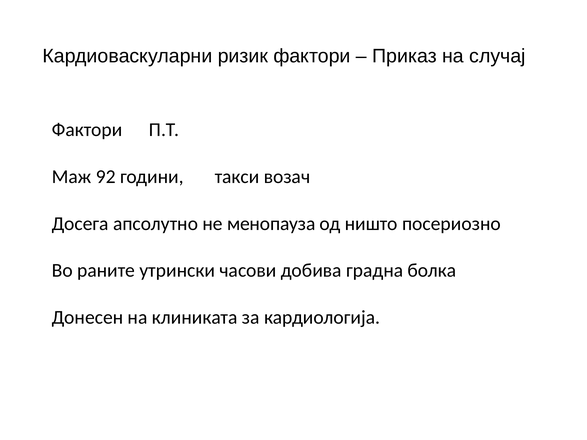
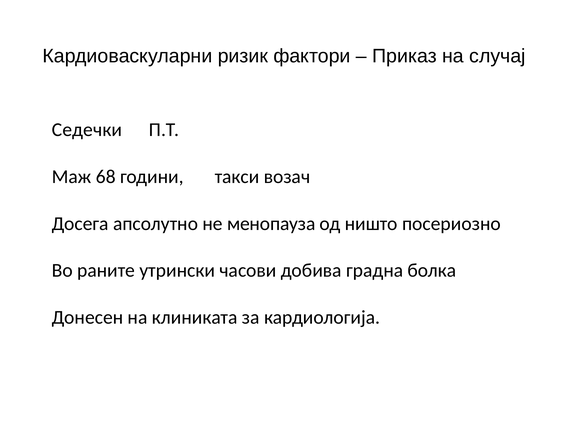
Фактори: Фактори -> Седечки (87, 130)
92: 92 -> 68 (106, 177)
